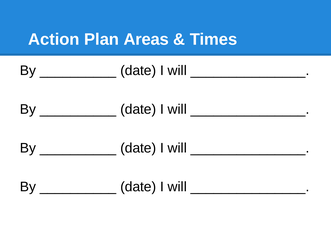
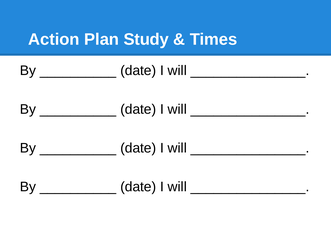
Areas: Areas -> Study (146, 39)
